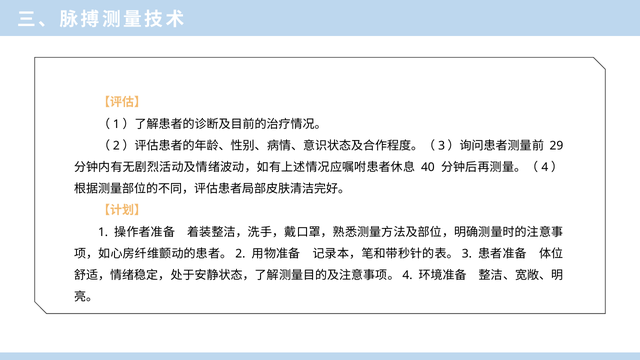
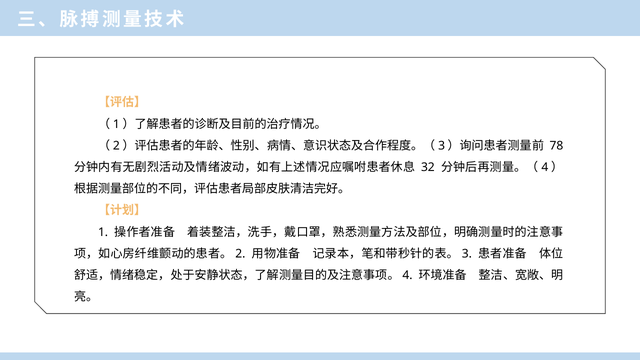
29: 29 -> 78 (556, 146)
40: 40 -> 32 (428, 167)
